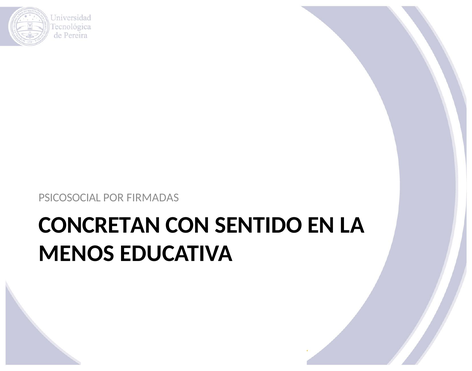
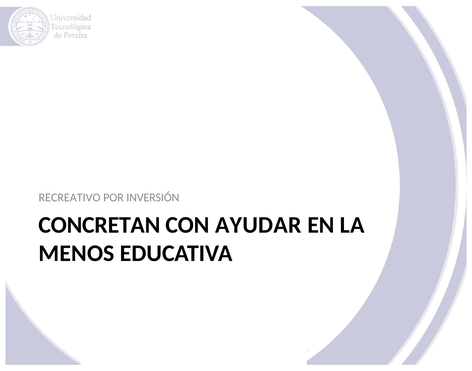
PSICOSOCIAL: PSICOSOCIAL -> RECREATIVO (70, 198)
FIRMADAS: FIRMADAS -> INVERSIÓN (153, 198)
SENTIDO: SENTIDO -> AYUDAR (258, 225)
